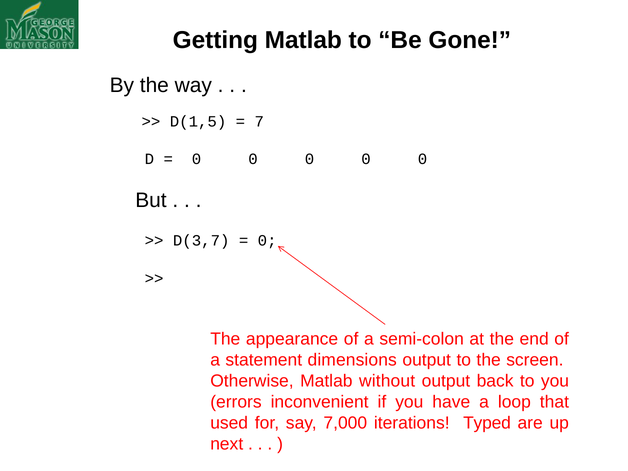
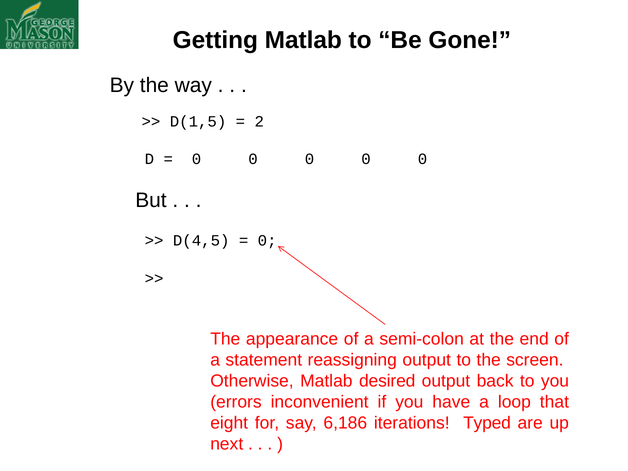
7: 7 -> 2 (259, 121)
D(3,7: D(3,7 -> D(4,5 (201, 241)
dimensions: dimensions -> reassigning (352, 360)
without: without -> desired (387, 381)
used: used -> eight (229, 423)
7,000: 7,000 -> 6,186 (345, 423)
